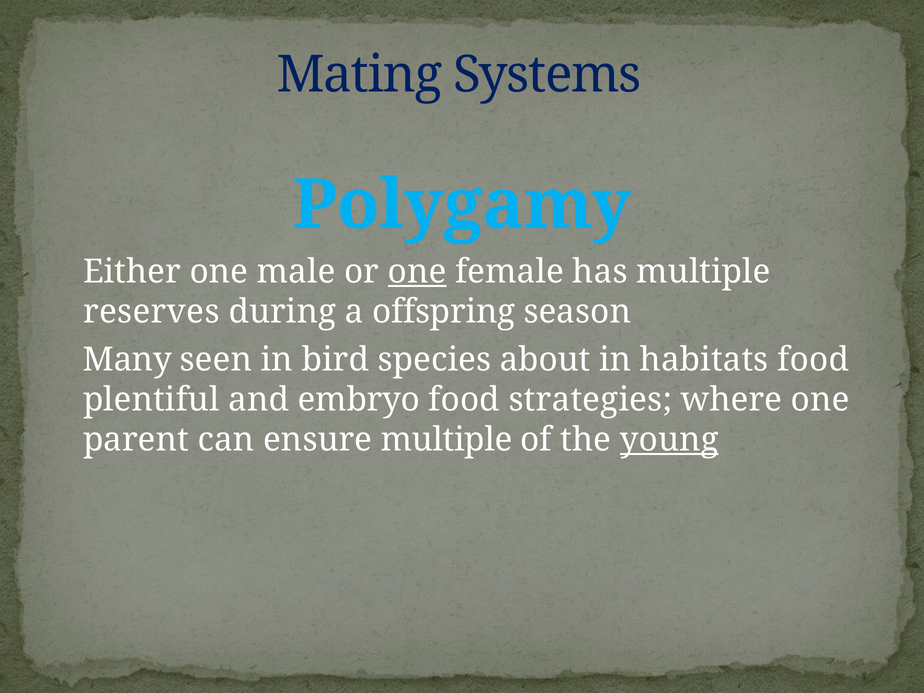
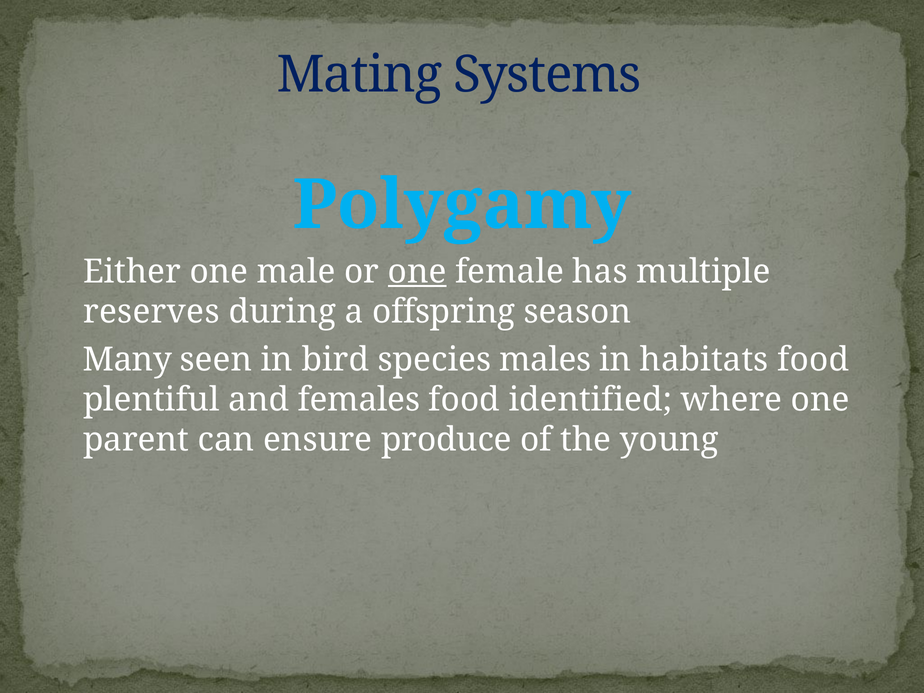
about: about -> males (545, 360)
embryo: embryo -> females (359, 400)
strategies: strategies -> identified (590, 400)
ensure multiple: multiple -> produce (446, 440)
young underline: present -> none (669, 440)
